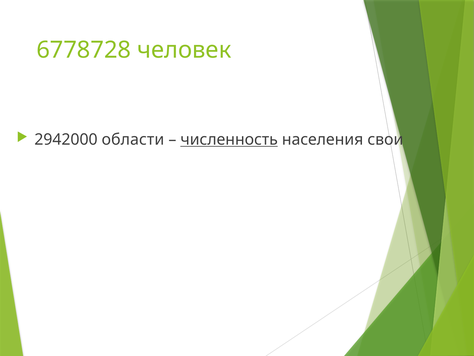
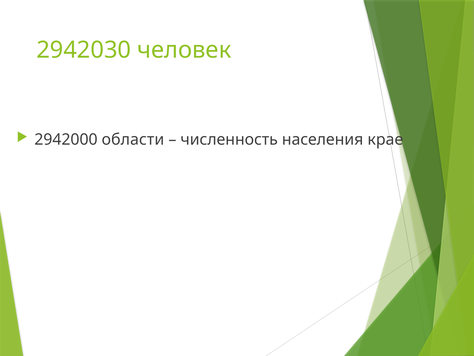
6778728: 6778728 -> 2942030 (84, 50)
численность underline: present -> none (229, 139)
свои: свои -> крае (385, 139)
